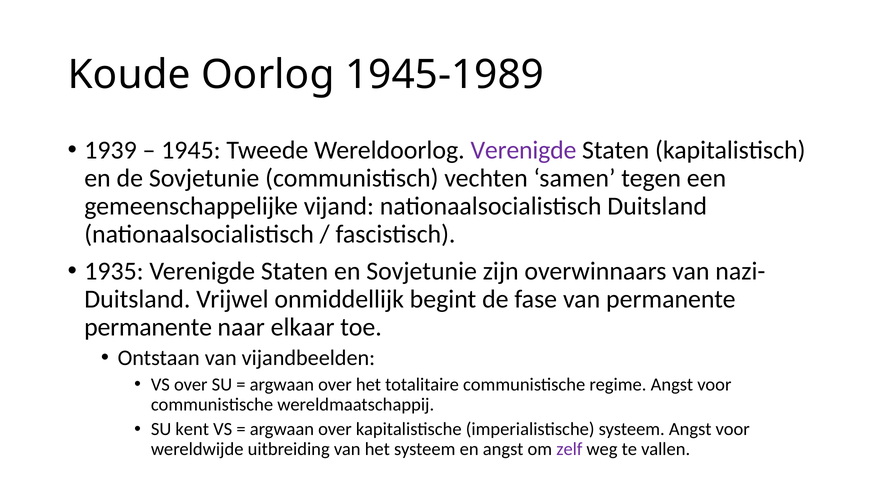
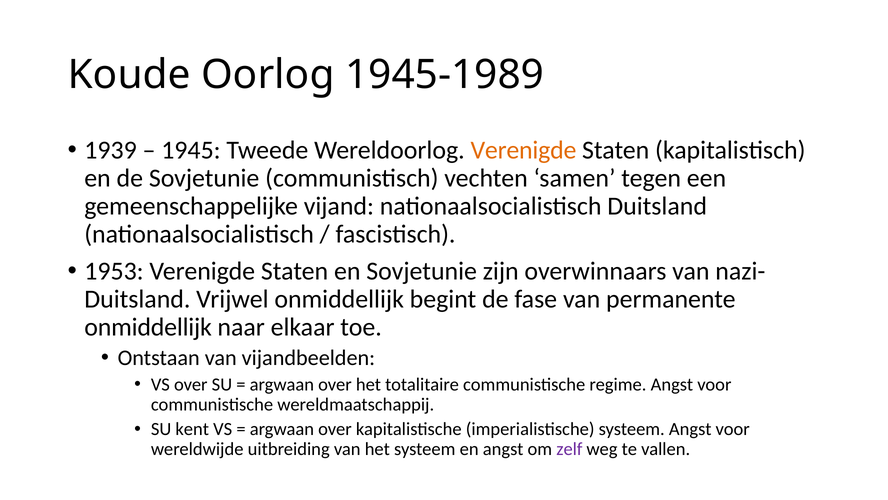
Verenigde colour: purple -> orange (523, 150)
1935: 1935 -> 1953 (114, 271)
permanente: permanente -> onmiddellijk (148, 327)
